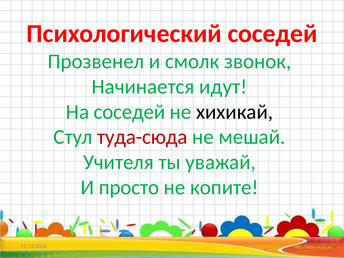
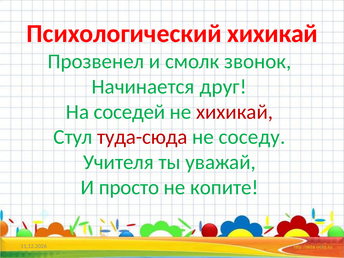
Психологический соседей: соседей -> хихикай (273, 34)
идут: идут -> друг (223, 87)
хихикай colour: black -> red (235, 112)
мешай: мешай -> соседу (252, 137)
